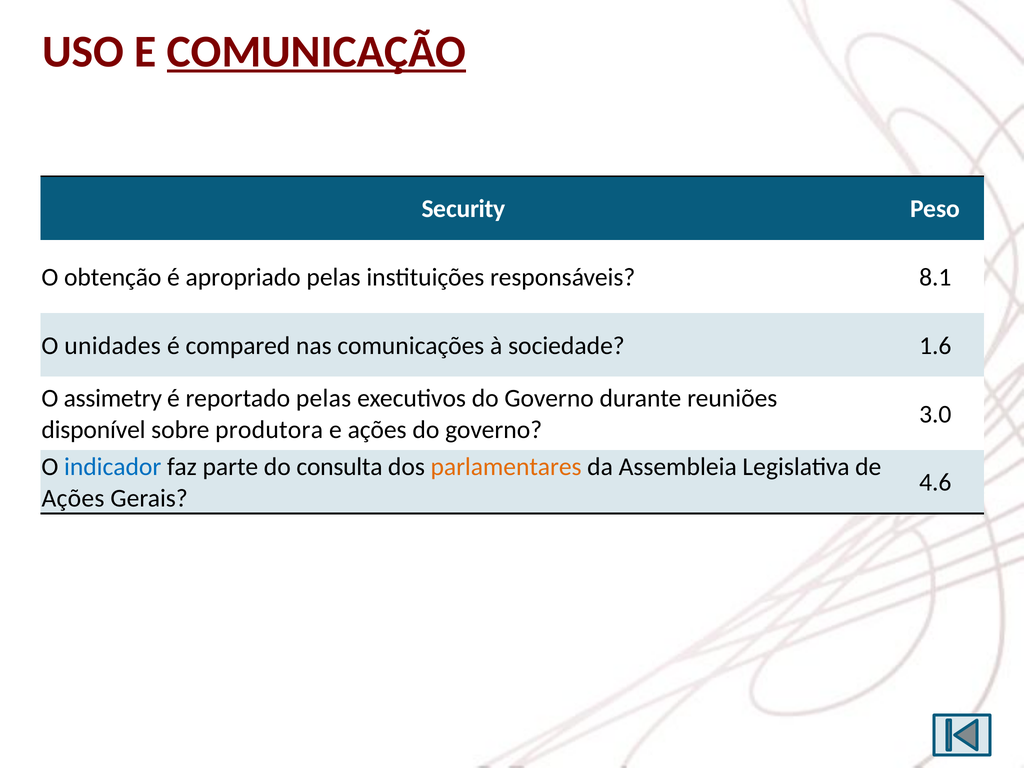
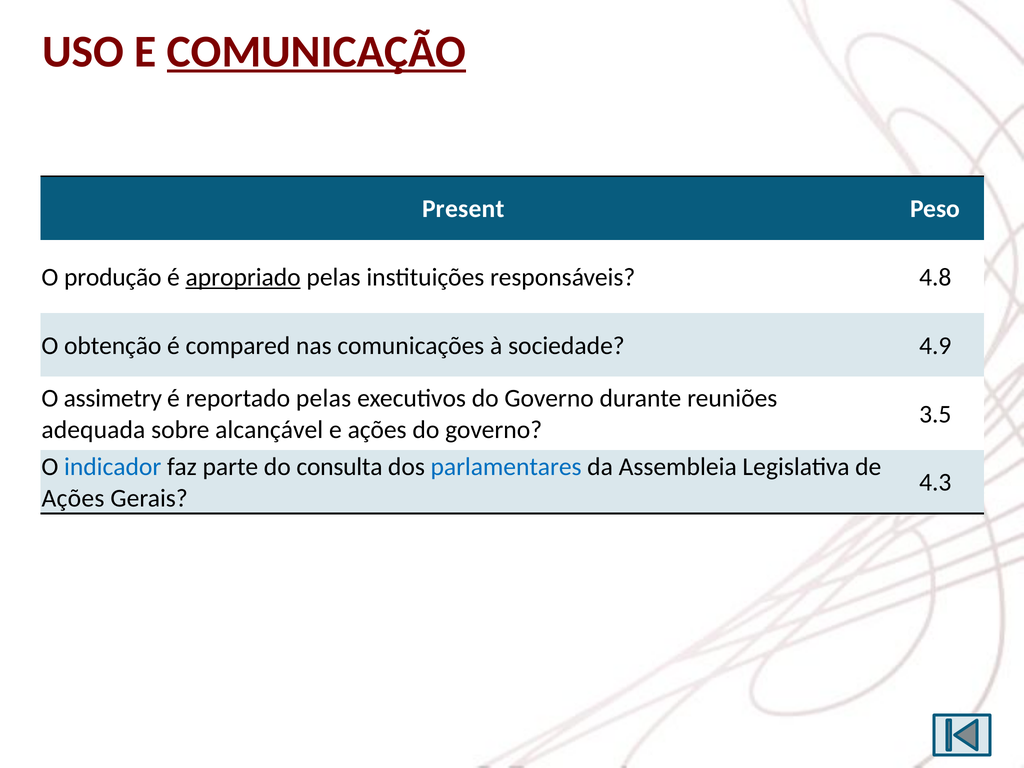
Security: Security -> Present (463, 209)
obtenção: obtenção -> produção (113, 277)
apropriado underline: none -> present (243, 277)
8.1: 8.1 -> 4.8 (935, 277)
unidades: unidades -> obtenção (113, 346)
1.6: 1.6 -> 4.9 (935, 346)
3.0: 3.0 -> 3.5 (935, 414)
disponível: disponível -> adequada (93, 430)
produtora: produtora -> alcançável (269, 430)
parlamentares colour: orange -> blue (506, 467)
4.6: 4.6 -> 4.3 (935, 482)
